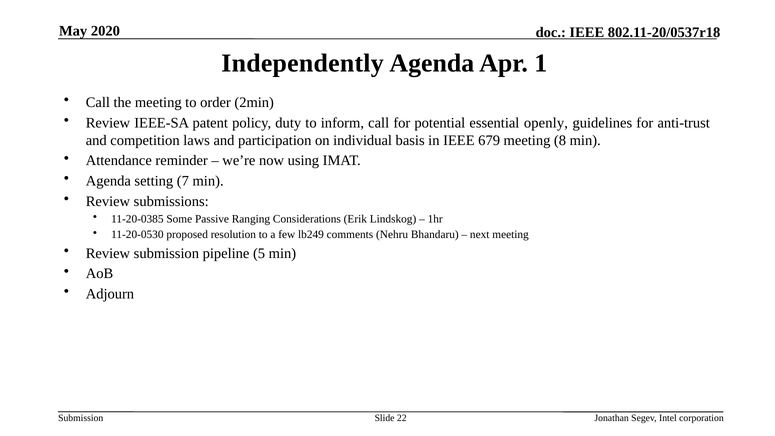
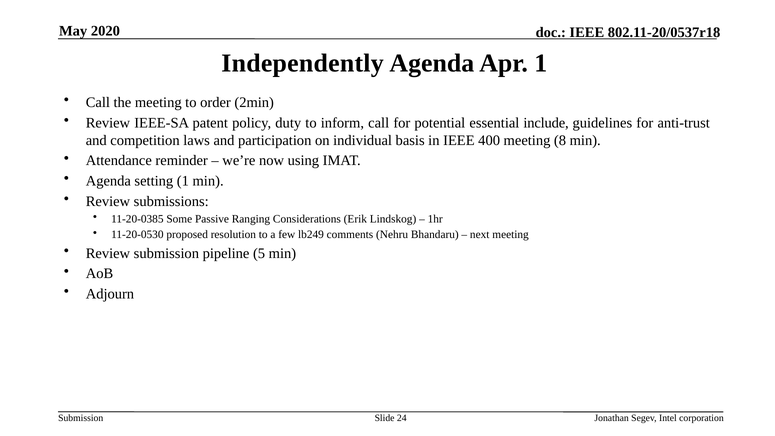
openly: openly -> include (546, 123)
679: 679 -> 400 (489, 140)
setting 7: 7 -> 1 (183, 181)
22: 22 -> 24 (402, 418)
